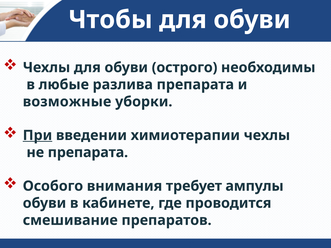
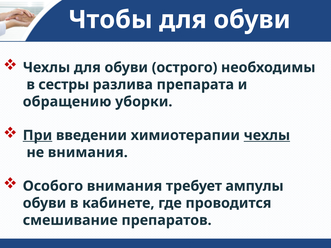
любые: любые -> сестры (64, 85)
возможные: возможные -> обращению (67, 102)
чехлы underline: none -> present (267, 135)
не препарата: препарата -> внимания (88, 153)
